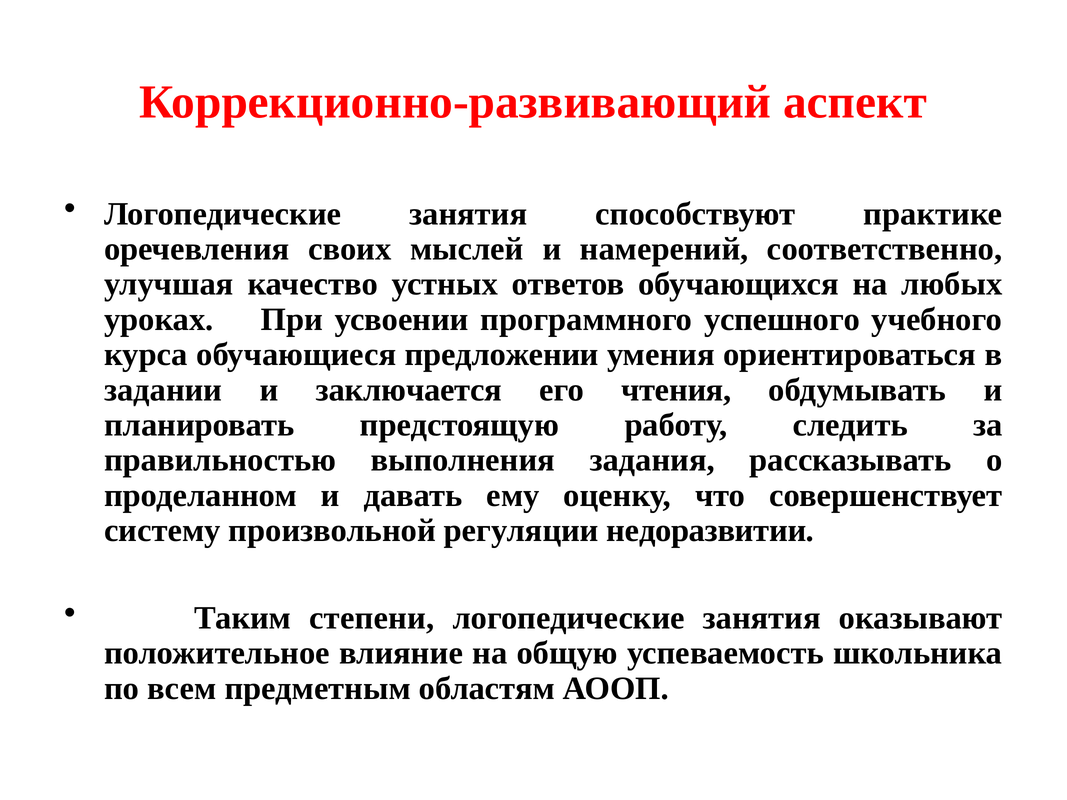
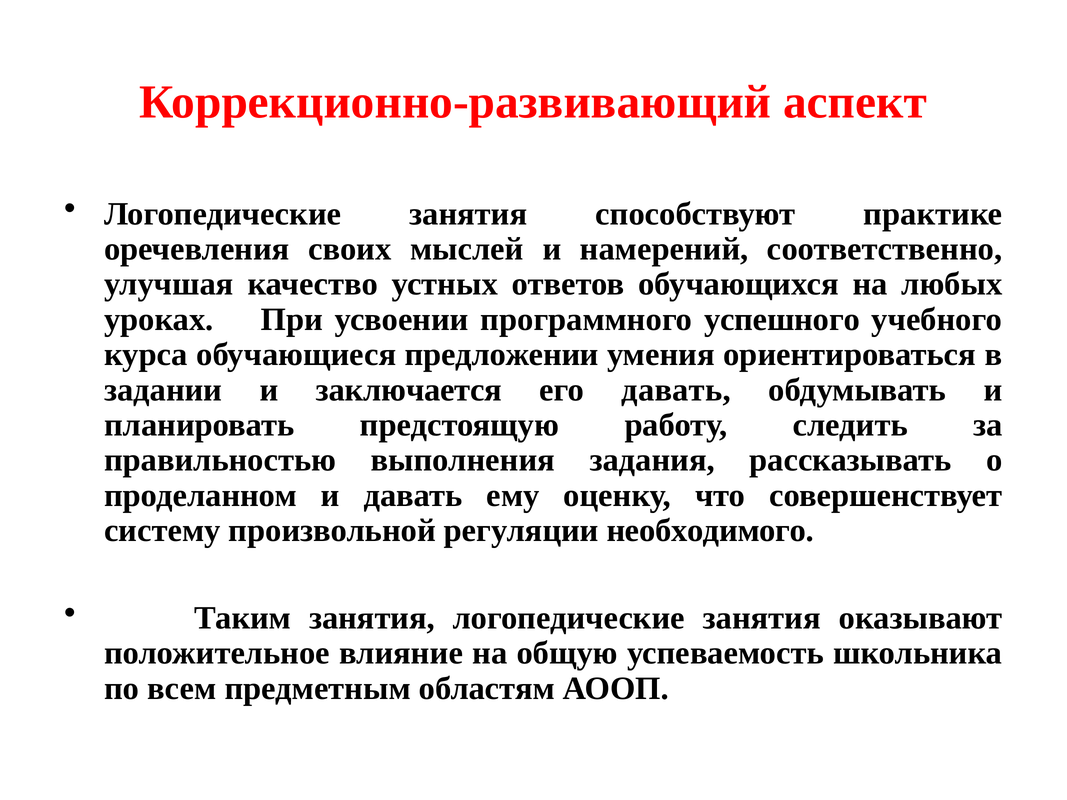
его чтения: чтения -> давать (676, 390)
недоразвитии: недоразвитии -> необходимого (710, 531)
Таким степени: степени -> занятия (372, 618)
